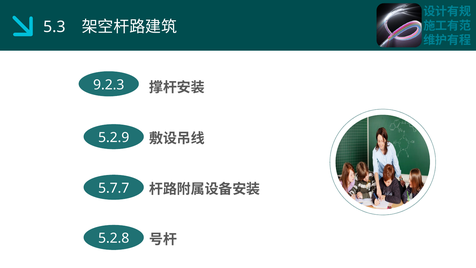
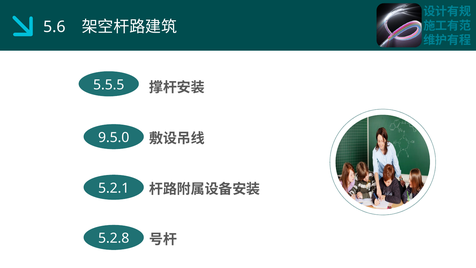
5.3: 5.3 -> 5.6 (54, 27)
9.2.3: 9.2.3 -> 5.5.5 (109, 85)
5.2.9: 5.2.9 -> 9.5.0 (114, 137)
5.7.7: 5.7.7 -> 5.2.1 (114, 188)
